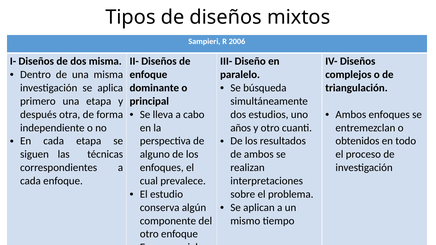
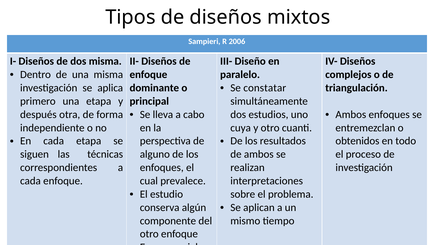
búsqueda: búsqueda -> constatar (265, 88)
años: años -> cuya (241, 128)
